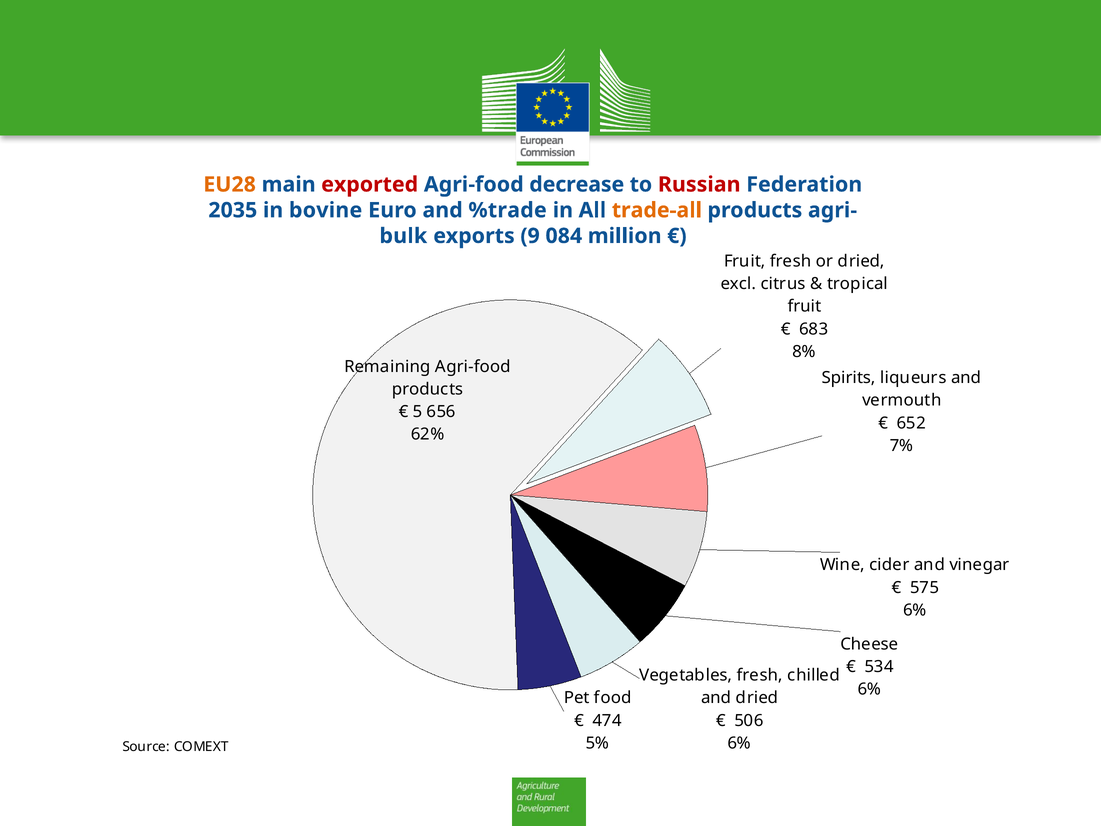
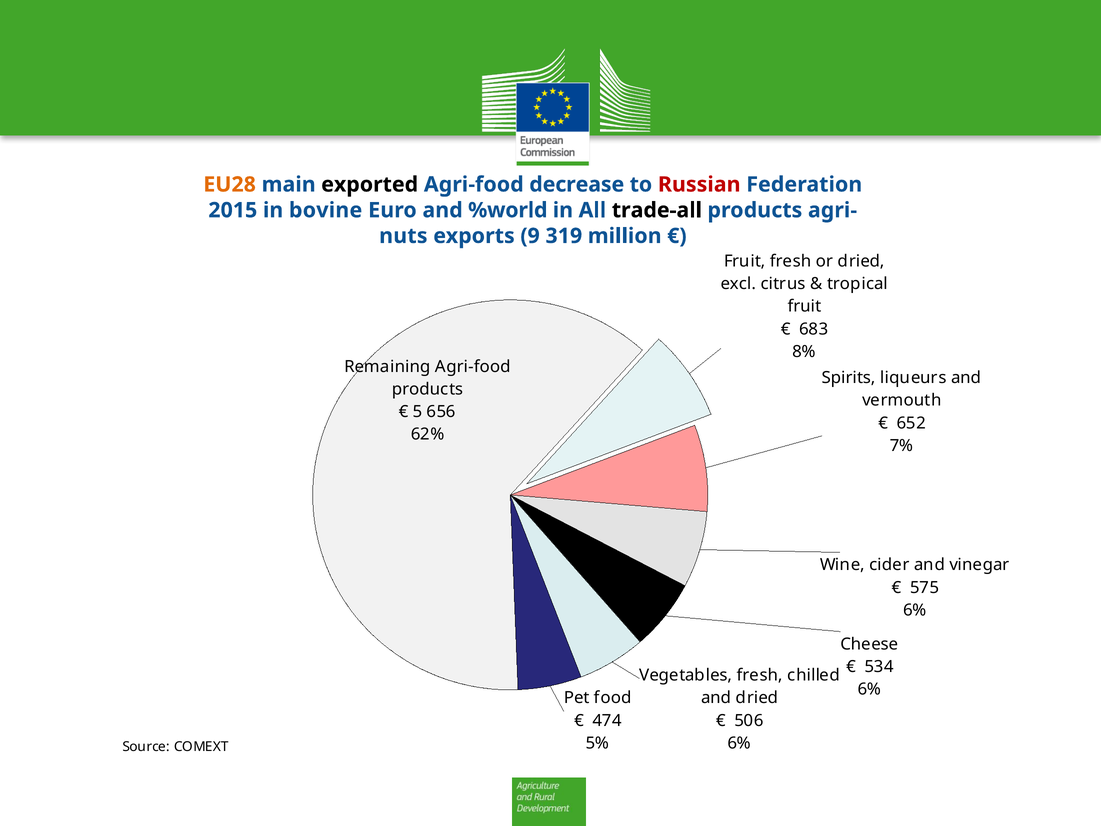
exported colour: red -> black (370, 184)
2035: 2035 -> 2015 (233, 210)
%trade: %trade -> %world (508, 210)
trade-all colour: orange -> black (657, 210)
bulk: bulk -> nuts (403, 236)
084: 084 -> 319 (564, 236)
